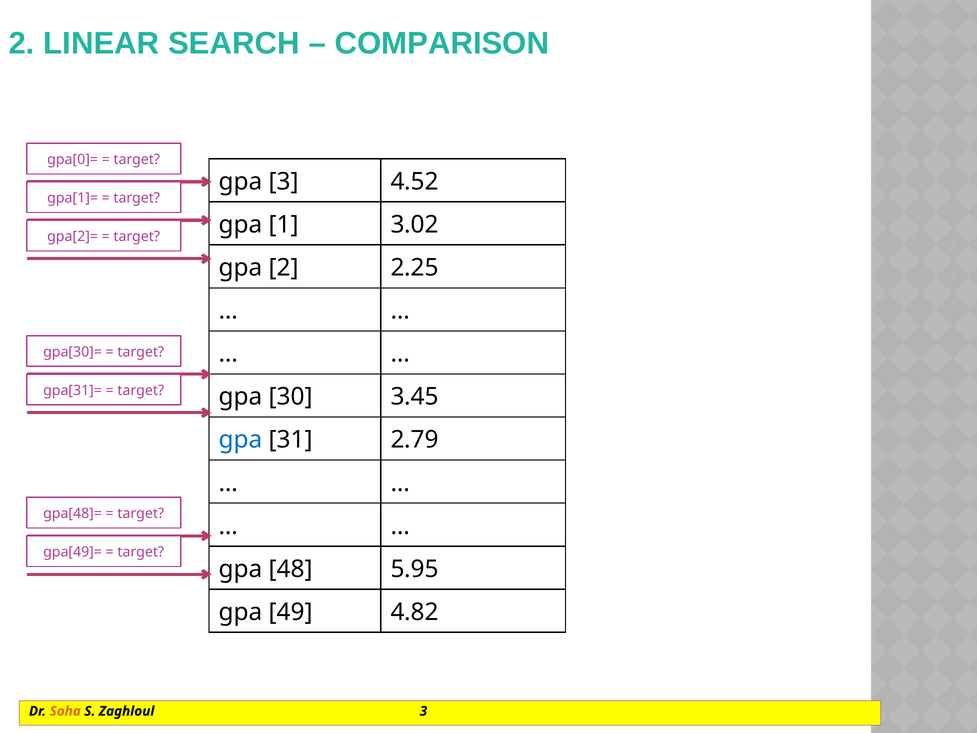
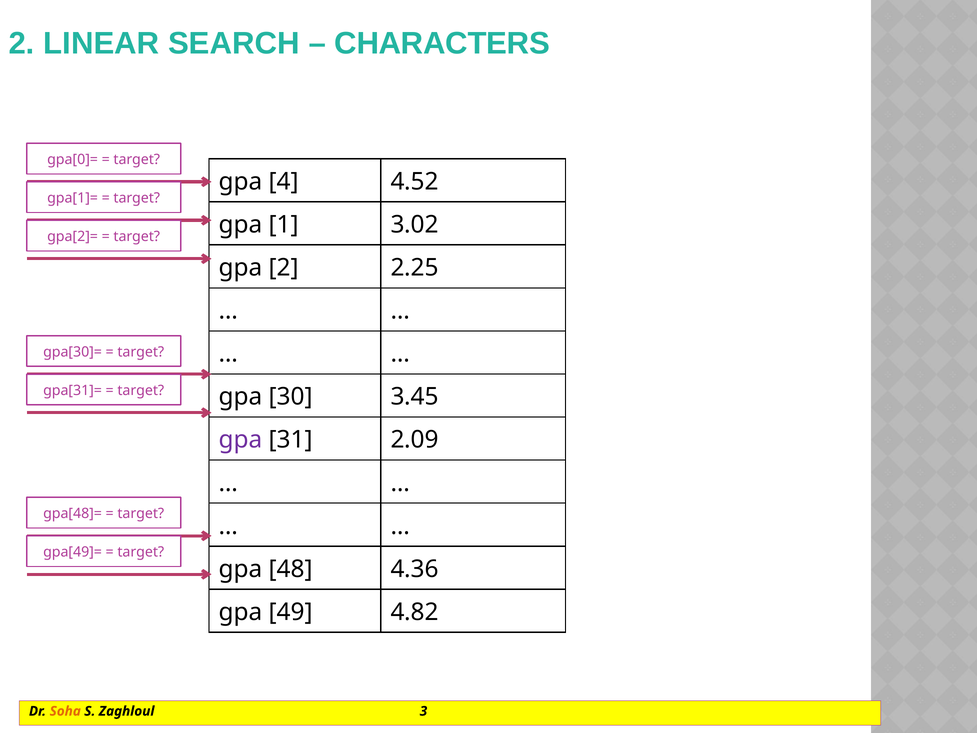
COMPARISON: COMPARISON -> CHARACTERS (442, 43)
gpa 3: 3 -> 4 (284, 181)
gpa colour: blue -> purple (241, 440)
2.79: 2.79 -> 2.09 (415, 440)
5.95: 5.95 -> 4.36 (415, 569)
